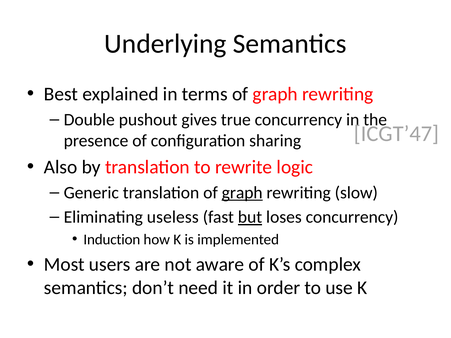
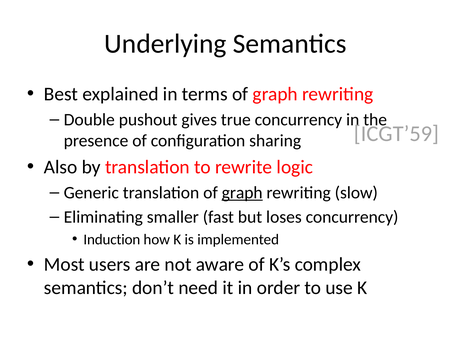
ICGT’47: ICGT’47 -> ICGT’59 (396, 134)
useless: useless -> smaller (173, 217)
but underline: present -> none (250, 217)
